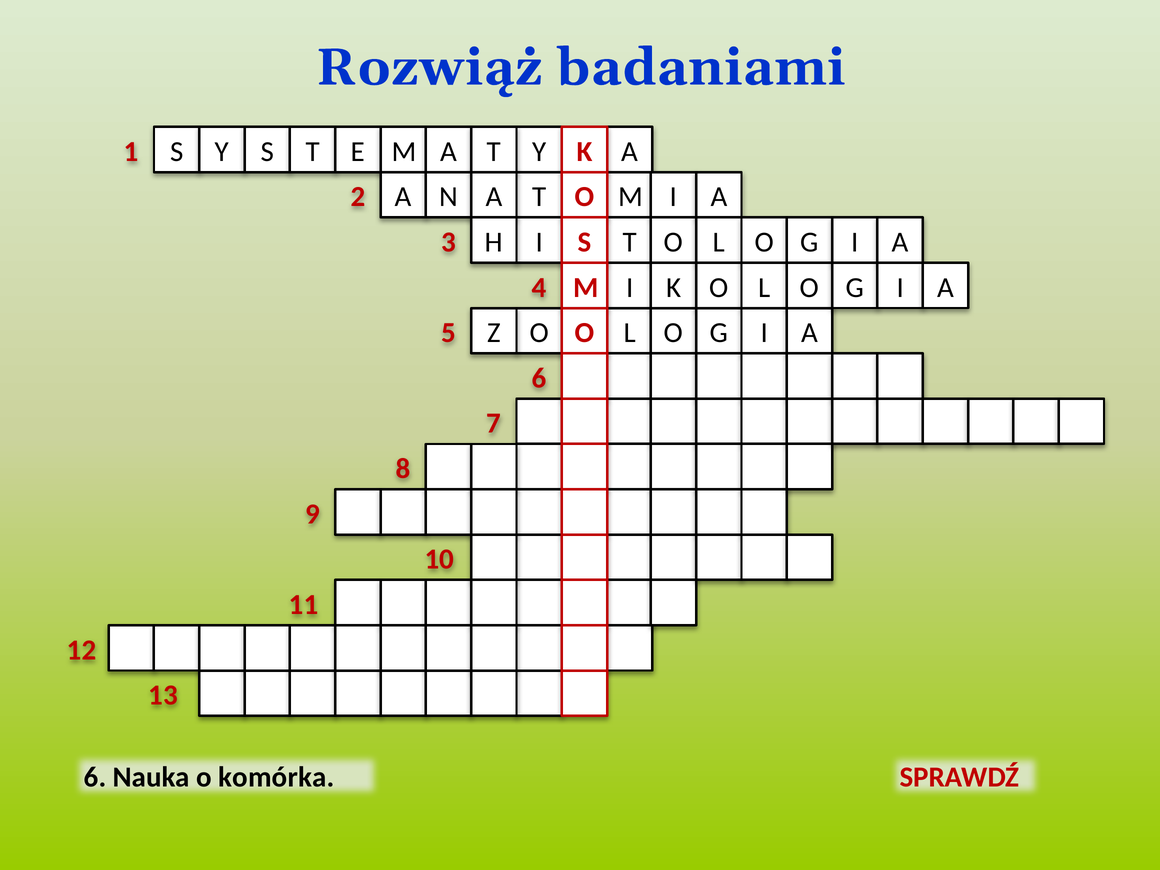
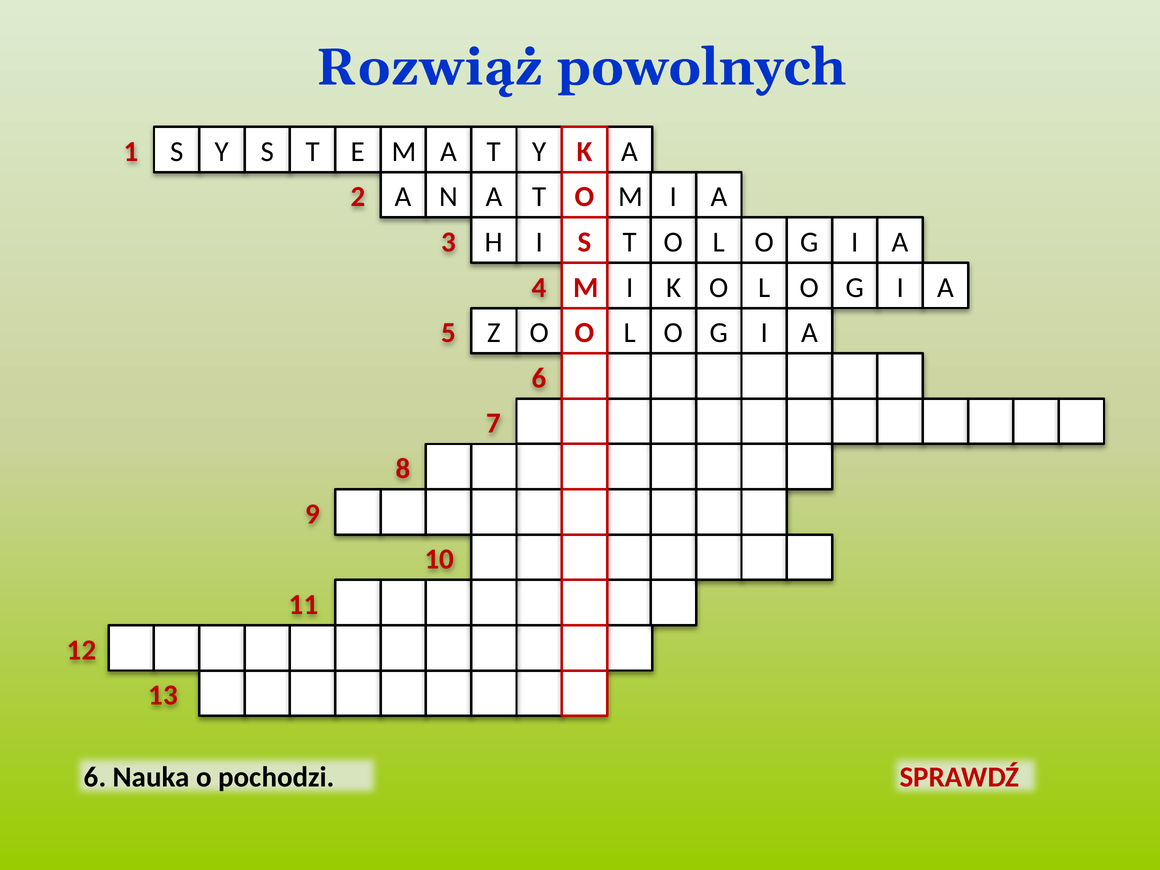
badaniami: badaniami -> powolnych (702, 68)
komórka: komórka -> pochodzi (276, 777)
